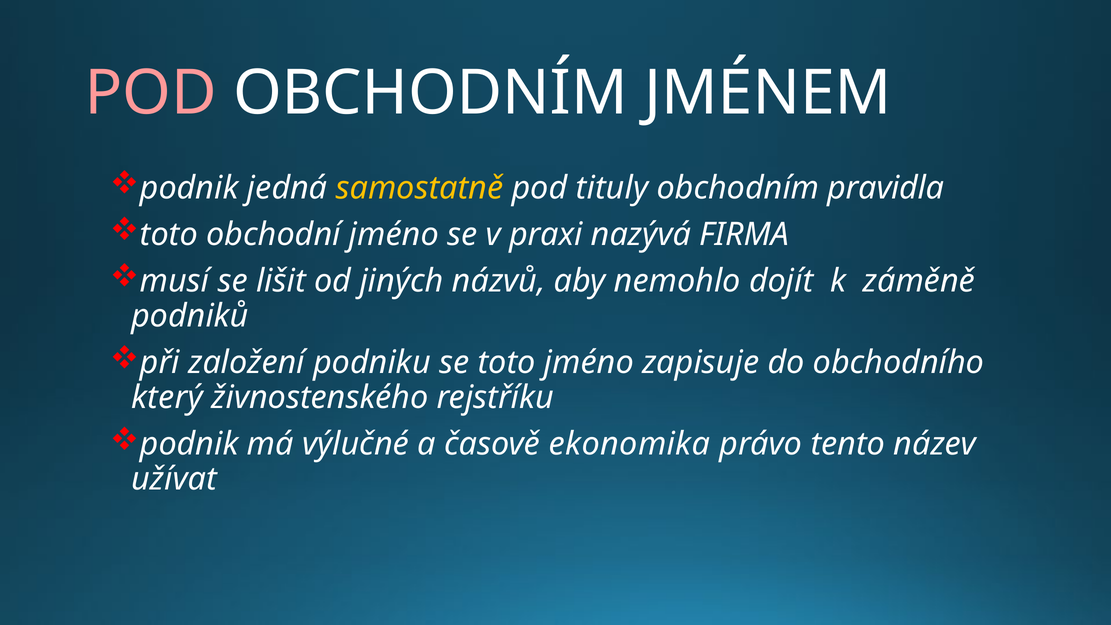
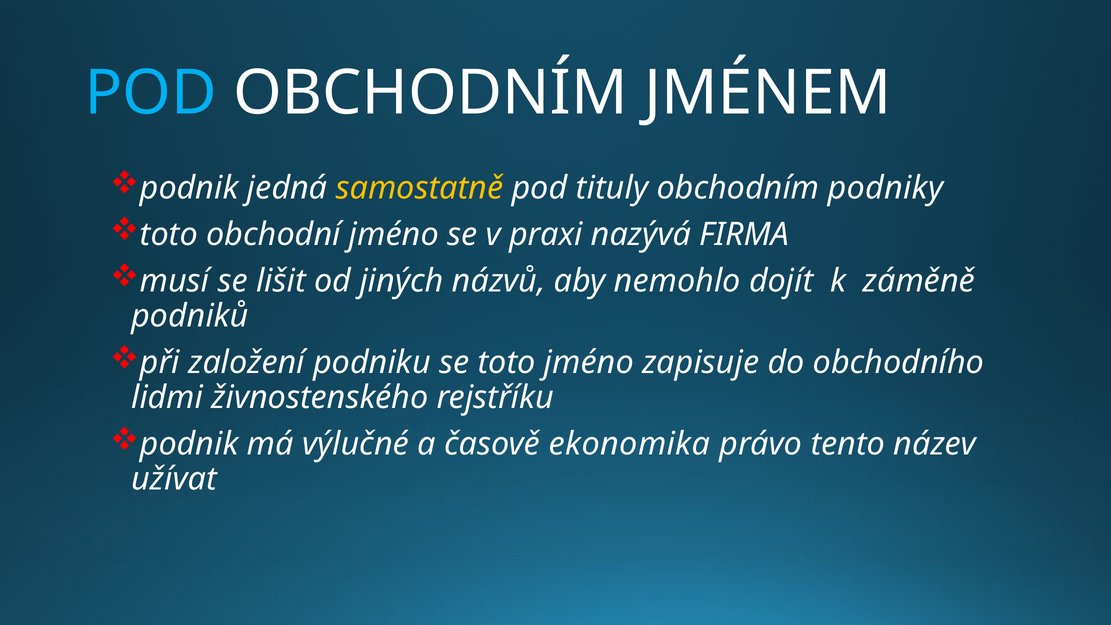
POD colour: pink -> light blue (151, 93)
pravidla: pravidla -> podniky (886, 188)
který: který -> lidmi (167, 398)
